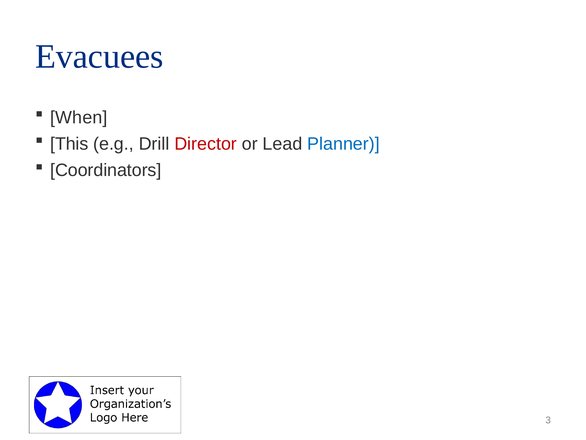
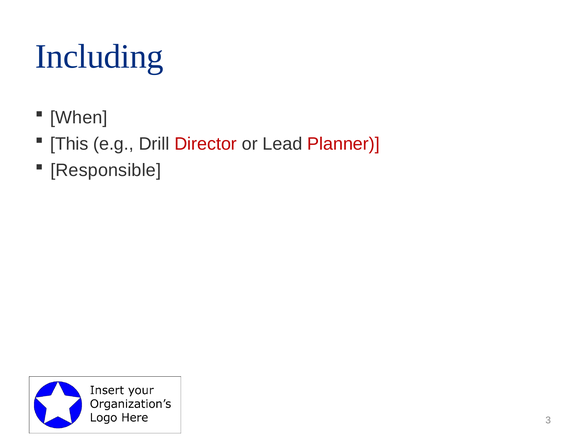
Evacuees: Evacuees -> Including (99, 57)
Planner colour: blue -> red (344, 144)
Coordinators: Coordinators -> Responsible (106, 170)
